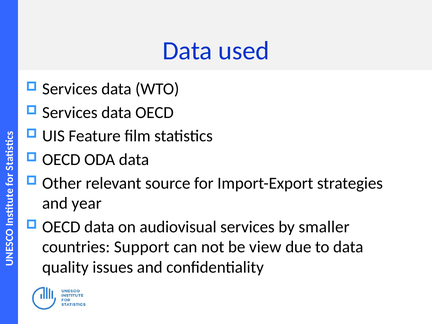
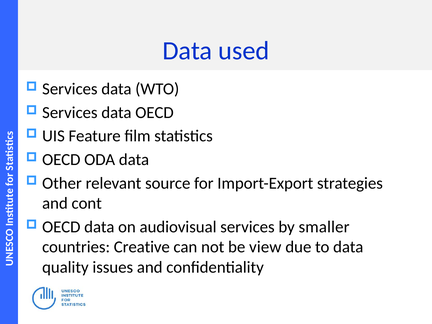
year: year -> cont (87, 203)
Support: Support -> Creative (142, 247)
